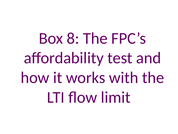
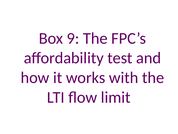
8: 8 -> 9 (73, 38)
